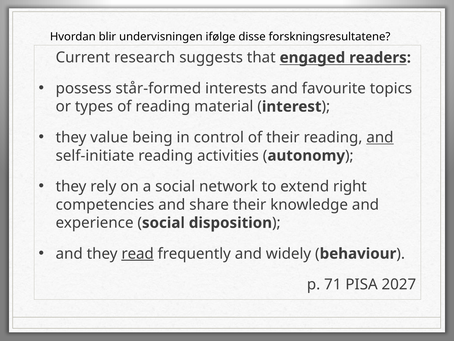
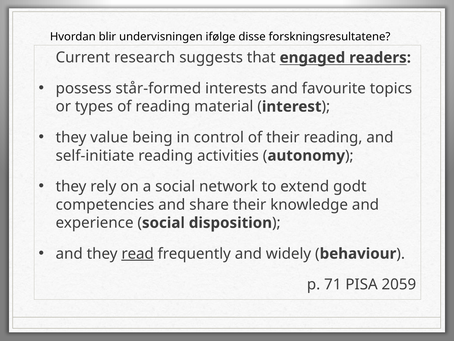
and underline: present -> none (380, 137)
right: right -> godt (350, 186)
2027: 2027 -> 2059 (399, 284)
